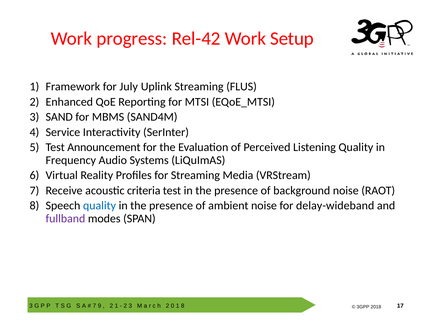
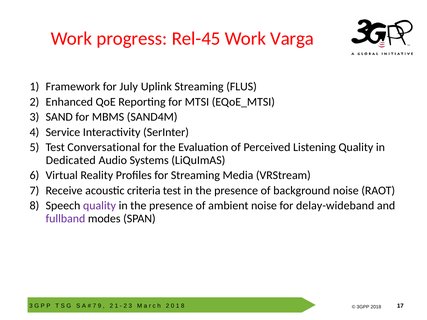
Rel-42: Rel-42 -> Rel-45 (196, 39)
Setup: Setup -> Varga (292, 39)
Announcement: Announcement -> Conversational (104, 147)
Frequency: Frequency -> Dedicated (71, 160)
quality colour: blue -> purple (100, 206)
